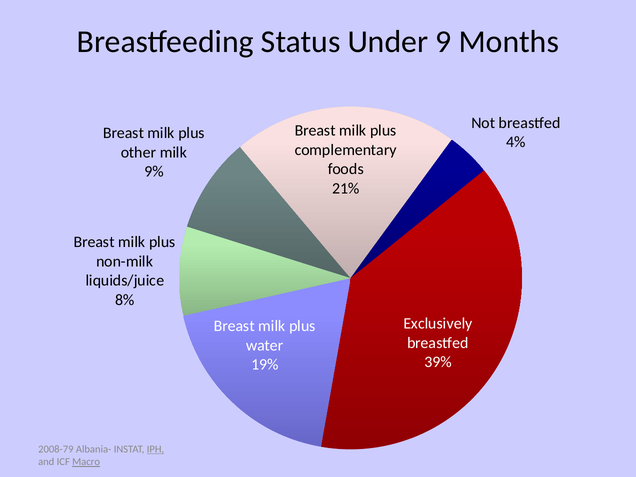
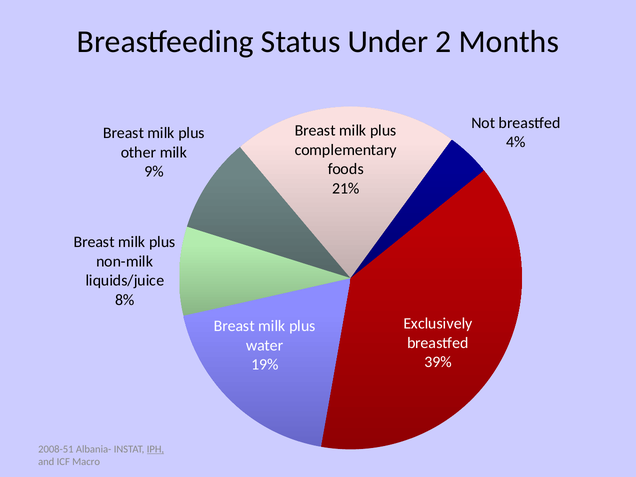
9: 9 -> 2 (444, 42)
2008-79: 2008-79 -> 2008-51 (56, 449)
Macro underline: present -> none (86, 462)
